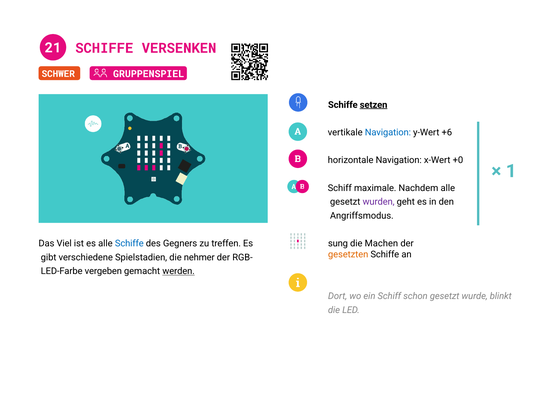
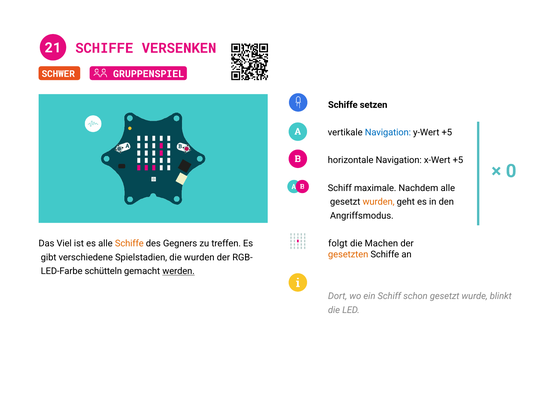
setzen underline: present -> none (374, 105)
y-Wert +6: +6 -> +5 (447, 133)
x-Wert +0: +0 -> +5 (458, 160)
1: 1 -> 0 (511, 171)
wurden colour: purple -> orange (379, 202)
sung: sung -> folgt (338, 244)
Schiffe colour: blue -> orange (129, 244)
die nehmer: nehmer -> wurden (199, 257)
vergeben: vergeben -> schütteln (103, 271)
